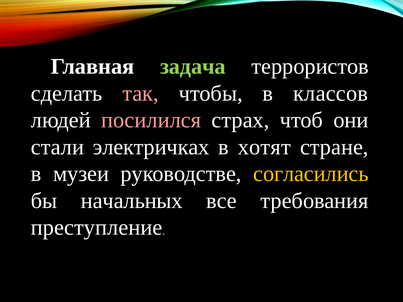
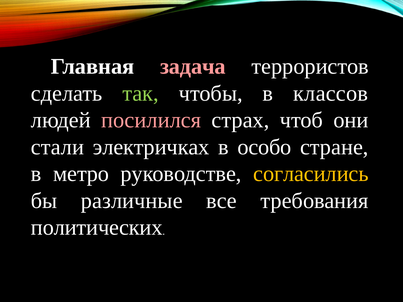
задача colour: light green -> pink (193, 67)
так colour: pink -> light green (141, 93)
хотят: хотят -> особо (264, 147)
музеи: музеи -> метро (81, 174)
начальных: начальных -> различные (132, 201)
преступление: преступление -> политических (97, 228)
